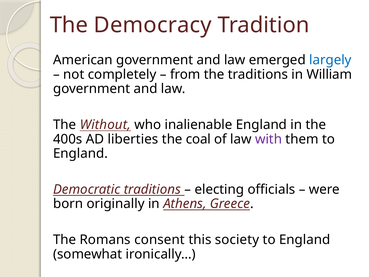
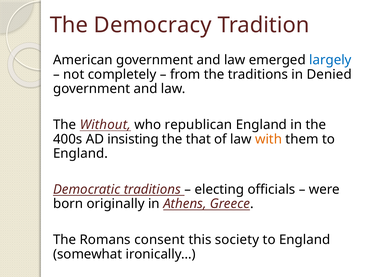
William: William -> Denied (329, 74)
inalienable: inalienable -> republican (198, 125)
liberties: liberties -> insisting (133, 139)
coal: coal -> that (198, 139)
with colour: purple -> orange (269, 139)
